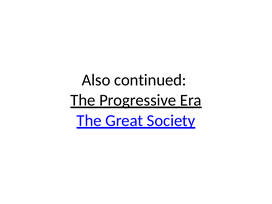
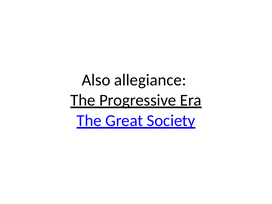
continued: continued -> allegiance (150, 80)
